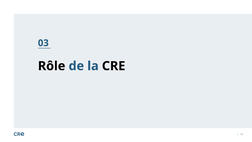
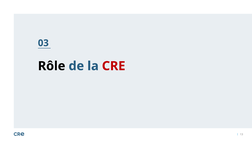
CRE colour: black -> red (114, 66)
